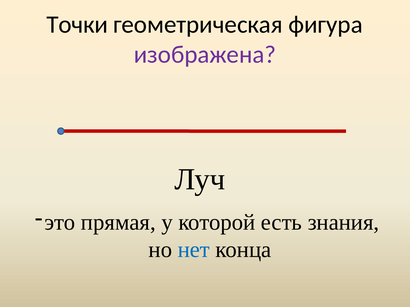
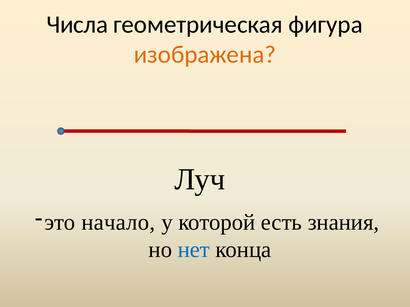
Точки: Точки -> Числа (77, 25)
изображена colour: purple -> orange (205, 55)
прямая: прямая -> начало (118, 223)
